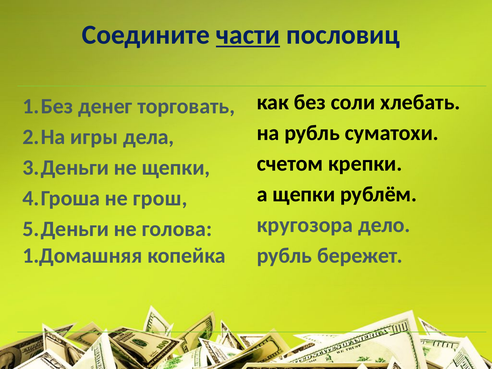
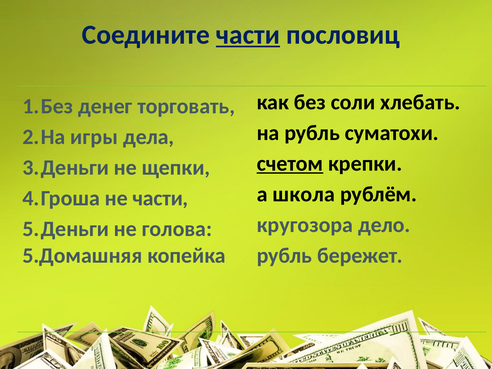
счетом underline: none -> present (290, 164)
а щепки: щепки -> школа (304, 194)
не грош: грош -> части (160, 198)
1.Домашняя: 1.Домашняя -> 5.Домашняя (82, 256)
